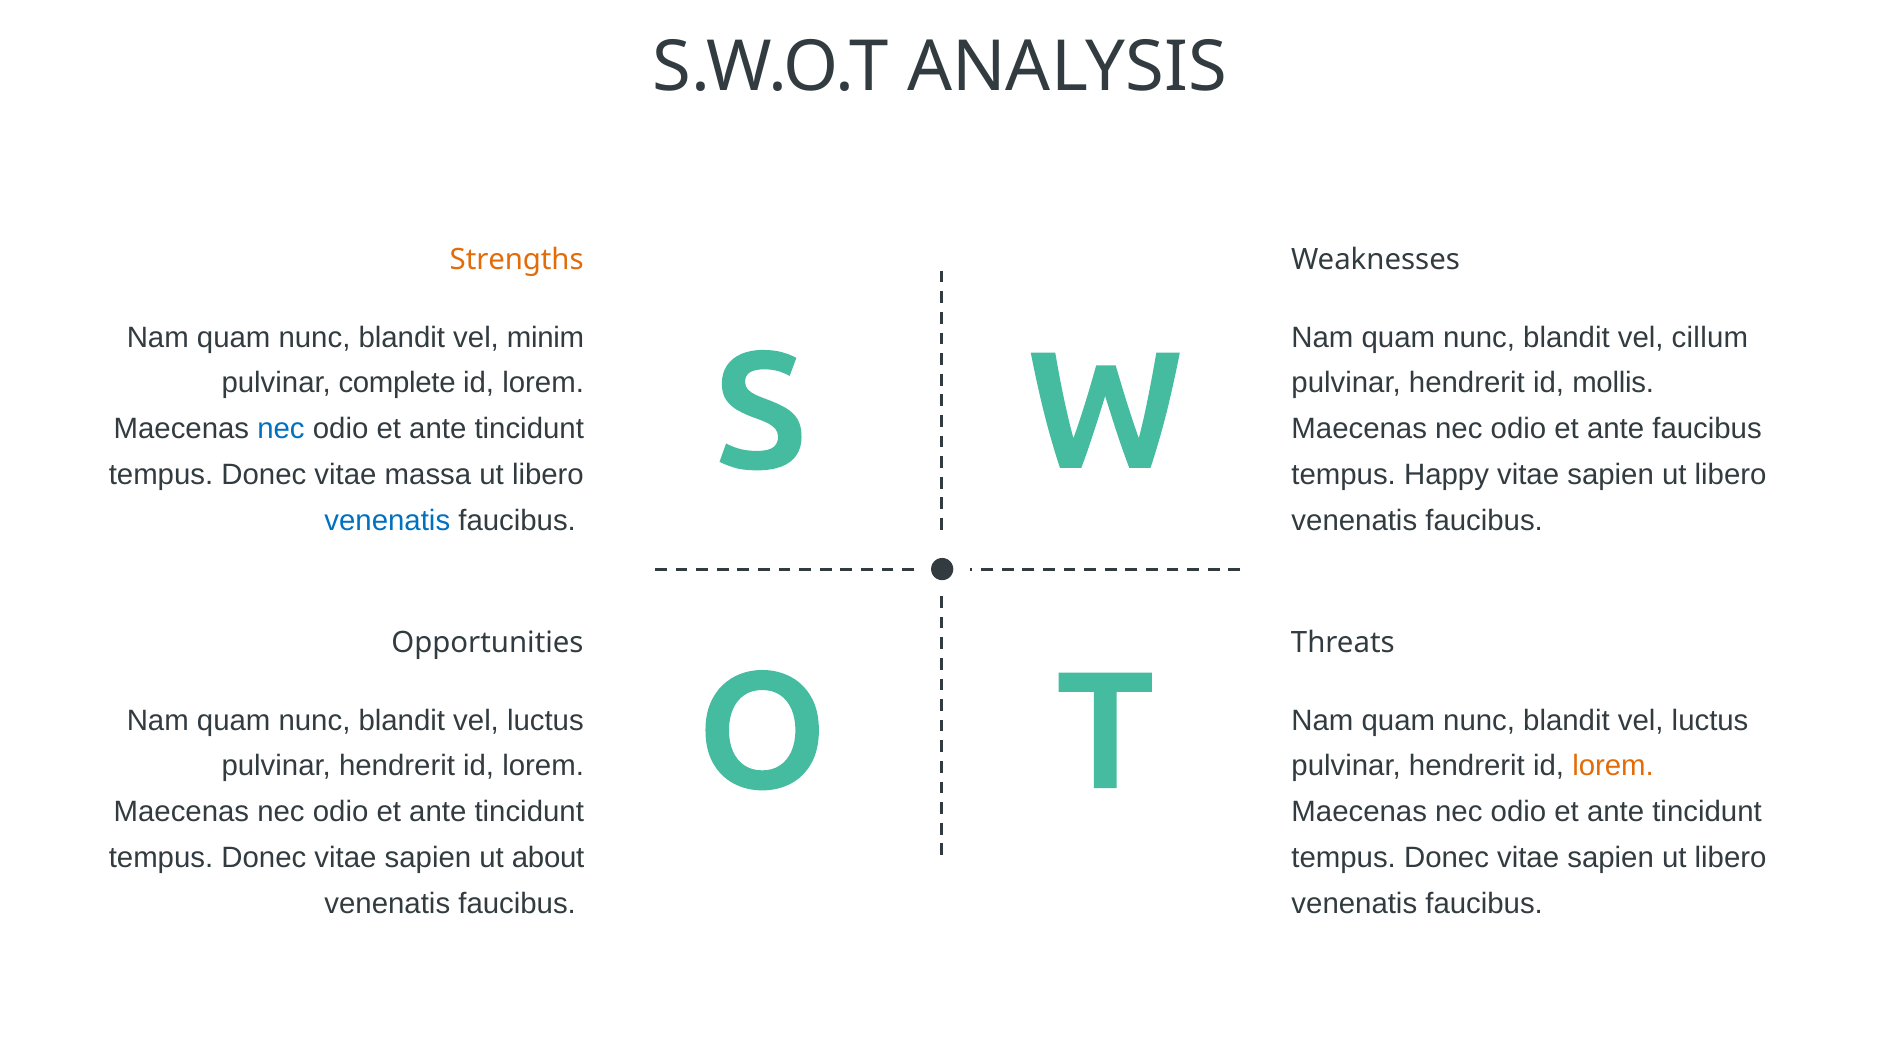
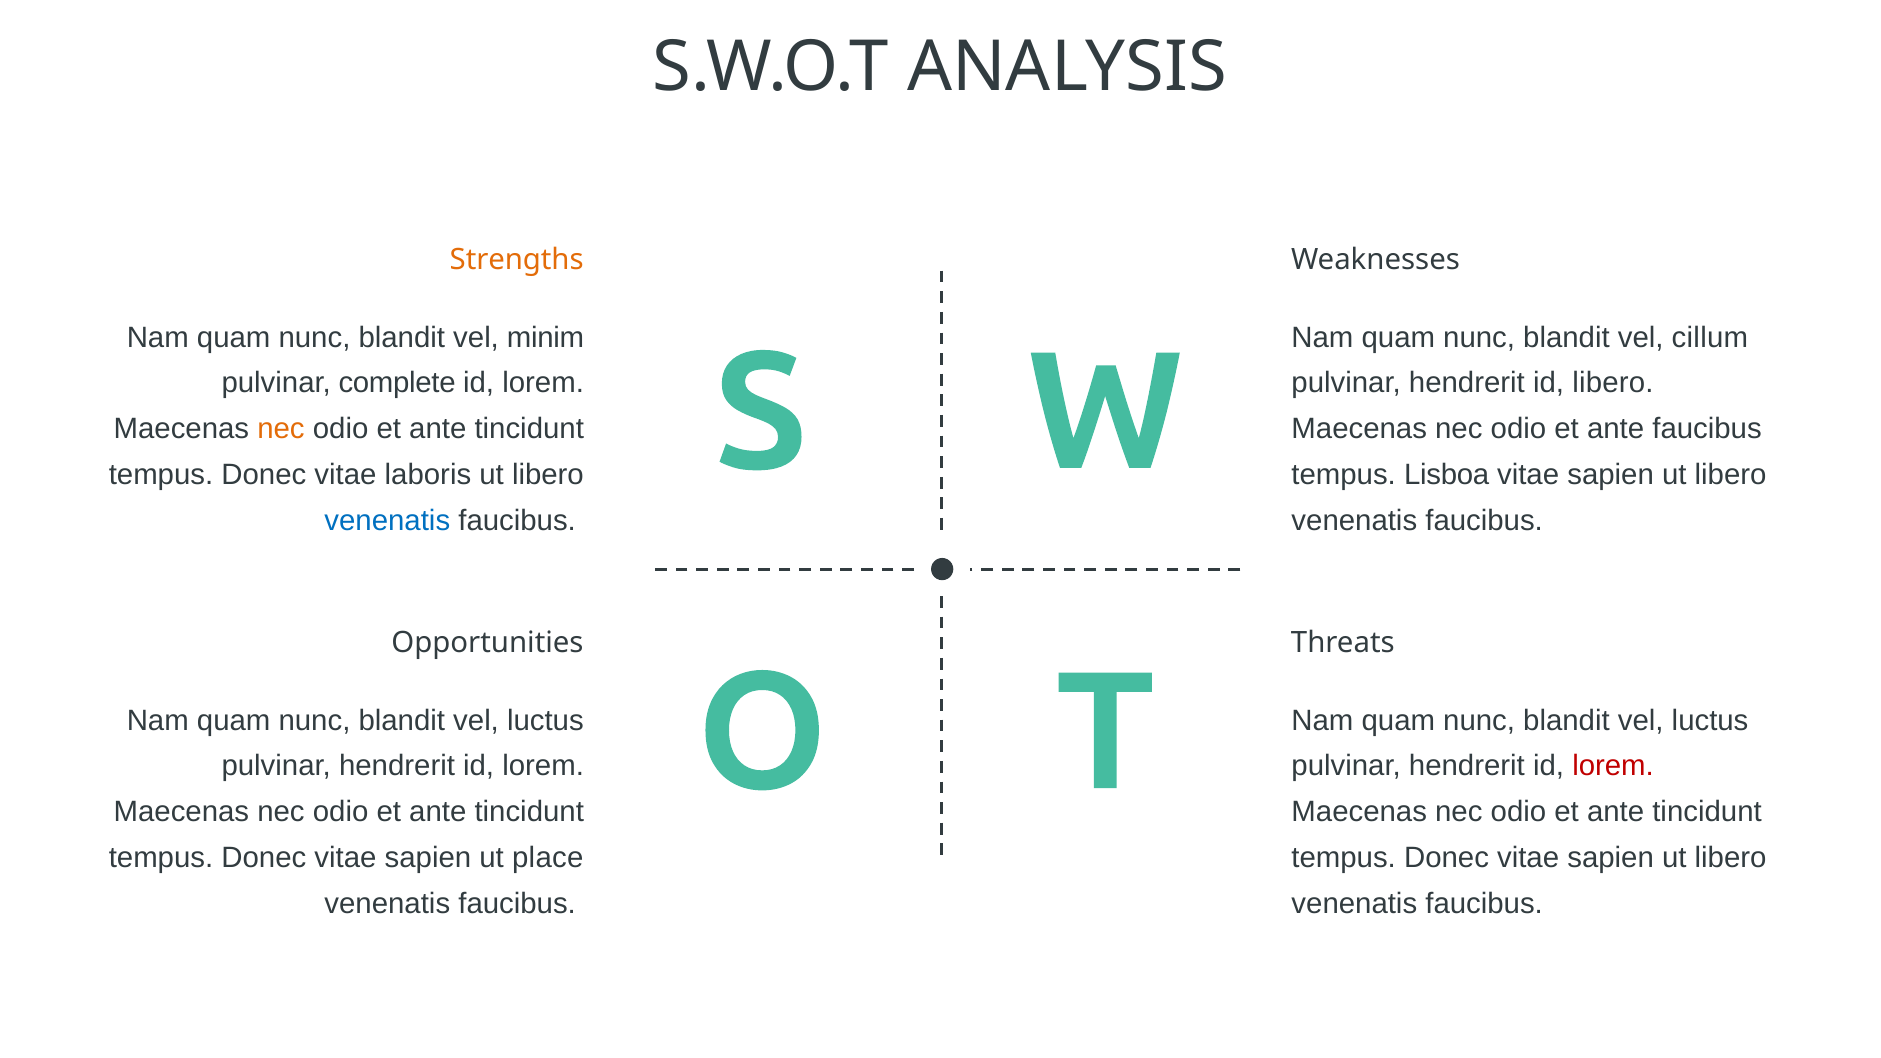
id mollis: mollis -> libero (1613, 383)
nec colour: blue -> orange (281, 429)
massa: massa -> laboris (428, 475)
Happy: Happy -> Lisboa (1447, 475)
lorem colour: orange -> red (1613, 766)
about: about -> place (548, 858)
